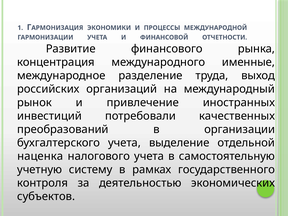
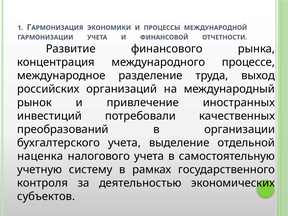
именные: именные -> процессе (248, 62)
